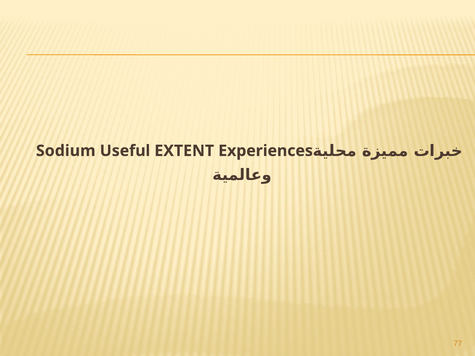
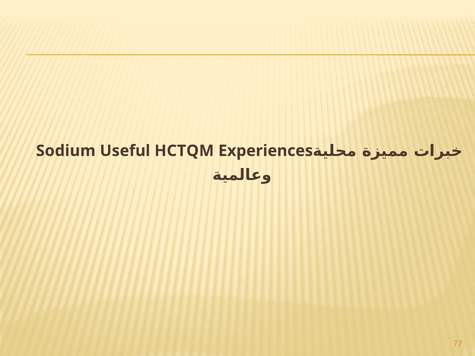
EXTENT: EXTENT -> HCTQM (184, 151)
